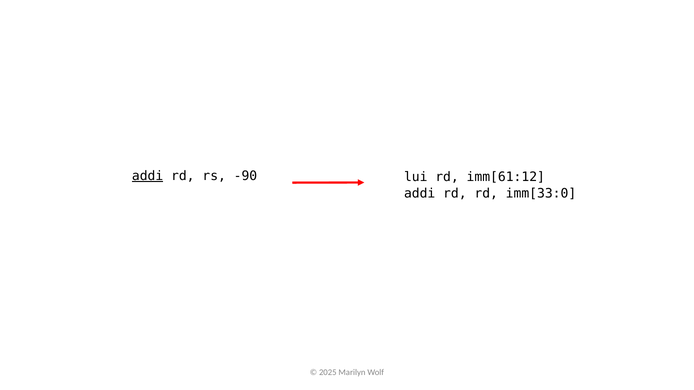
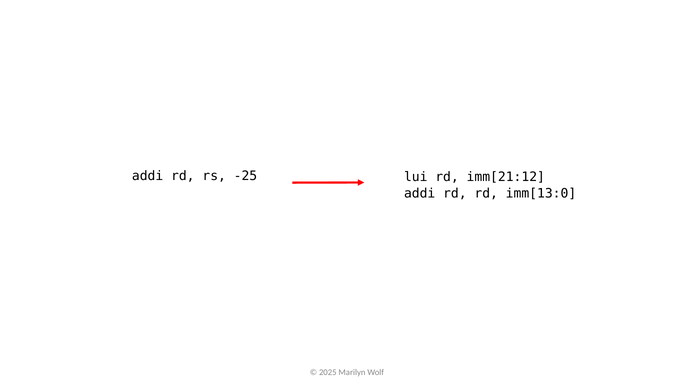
addi underline: present -> none (148, 176)
-90: -90 -> -25 (245, 176)
imm[61:12: imm[61:12 -> imm[21:12 (506, 177)
imm[33:0: imm[33:0 -> imm[13:0 (541, 194)
